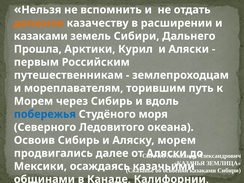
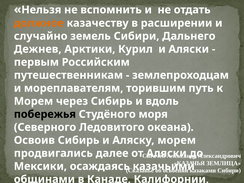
казаками: казаками -> случайно (41, 36)
Прошла: Прошла -> Дежнев (38, 49)
побережья colour: blue -> black (45, 114)
